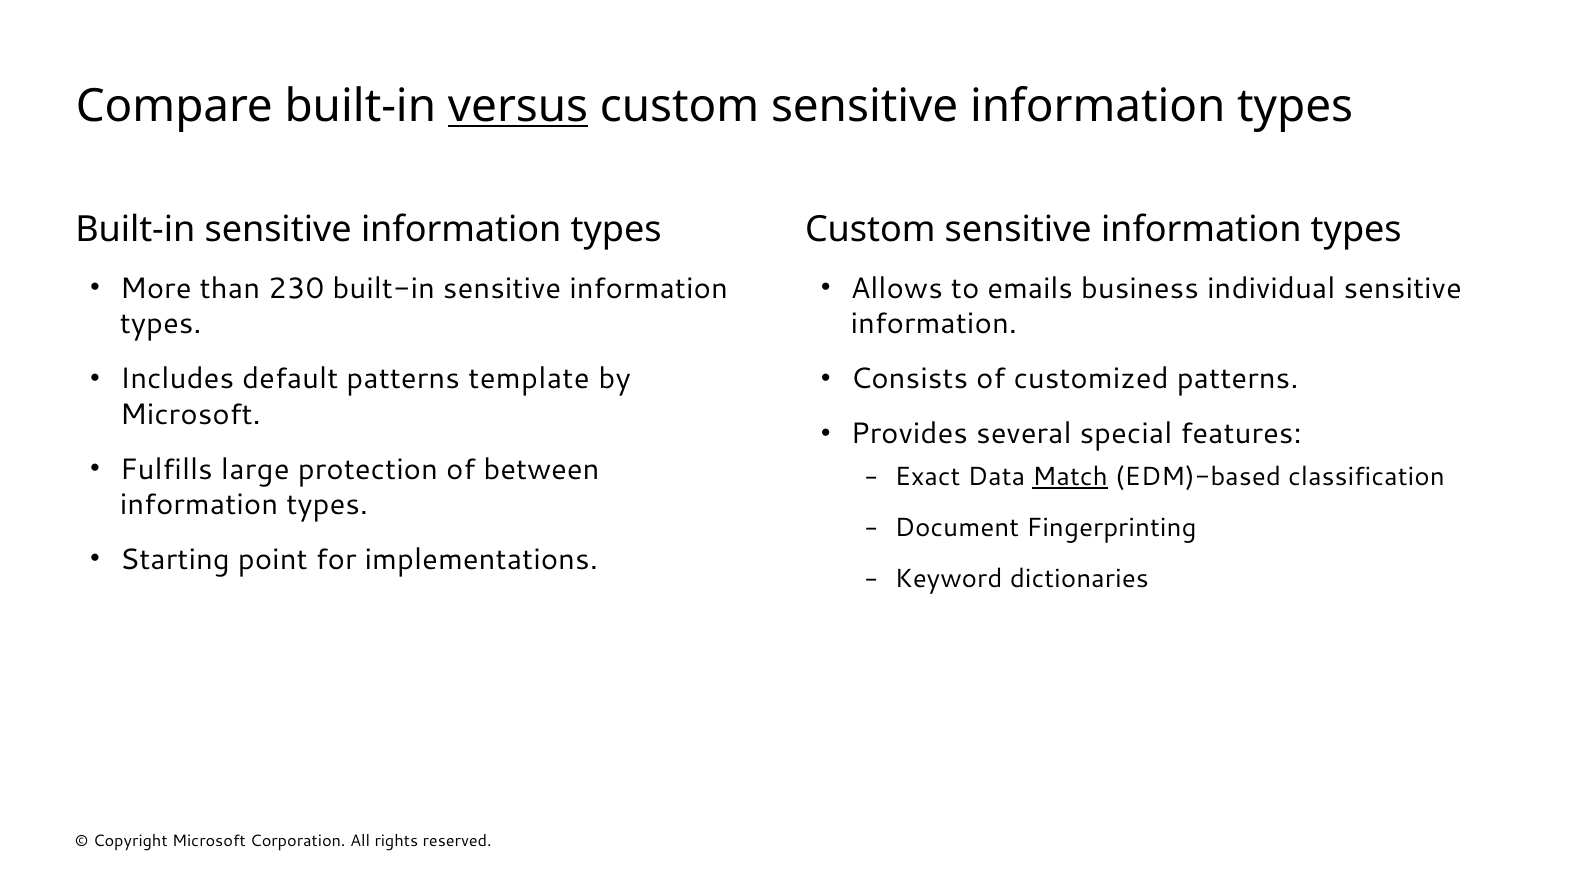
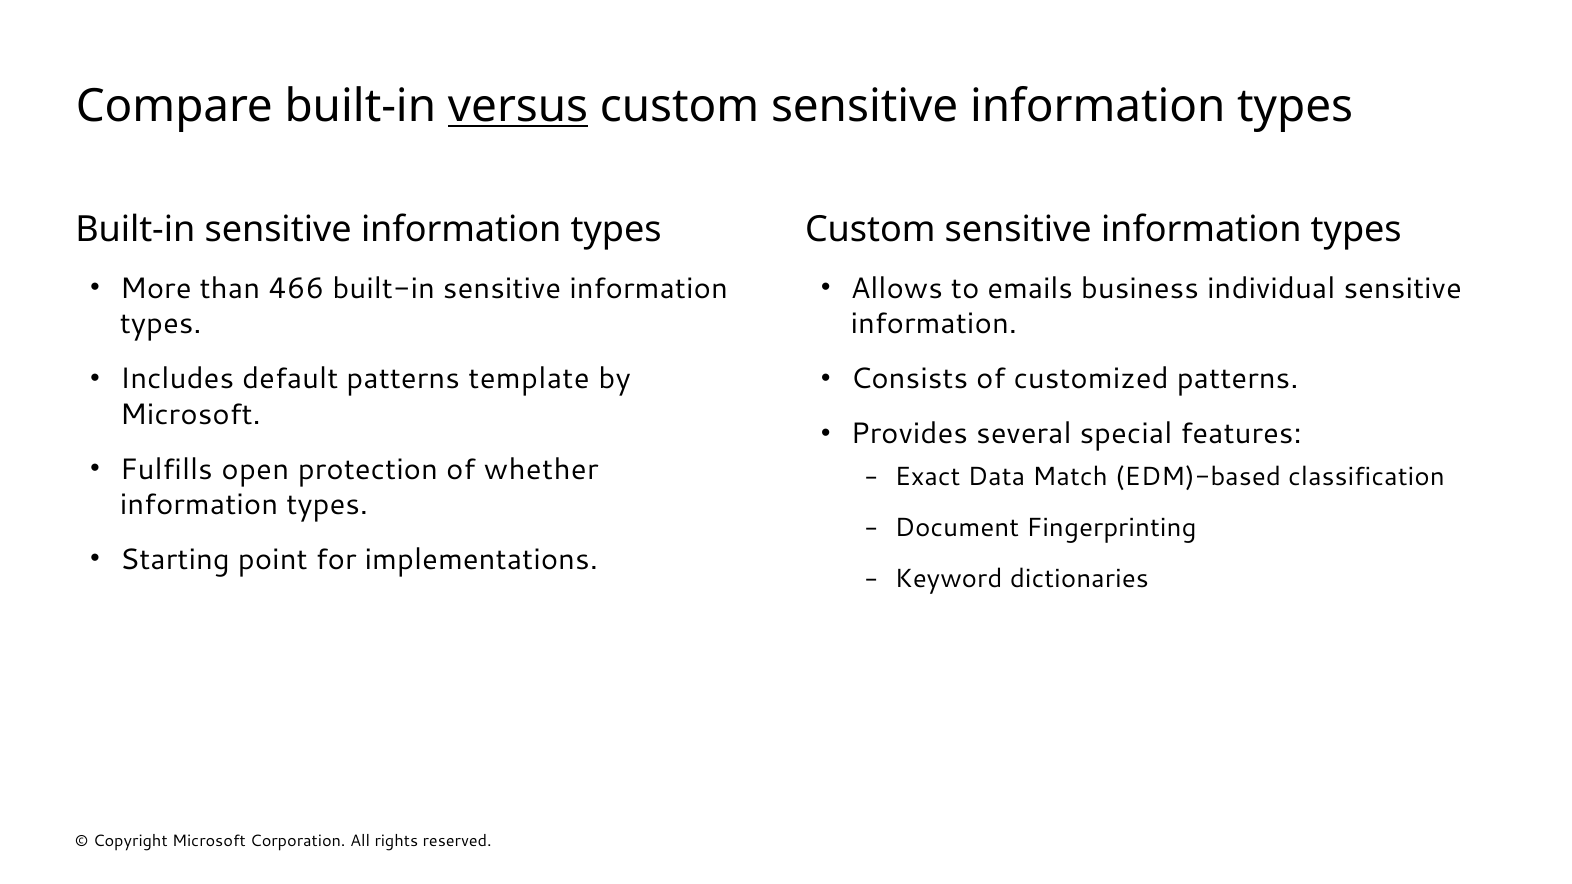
230: 230 -> 466 (296, 289)
large: large -> open (255, 469)
between: between -> whether (541, 469)
Match underline: present -> none (1070, 477)
